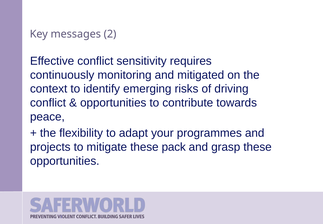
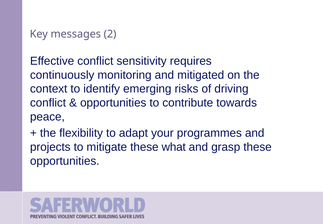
pack: pack -> what (174, 147)
